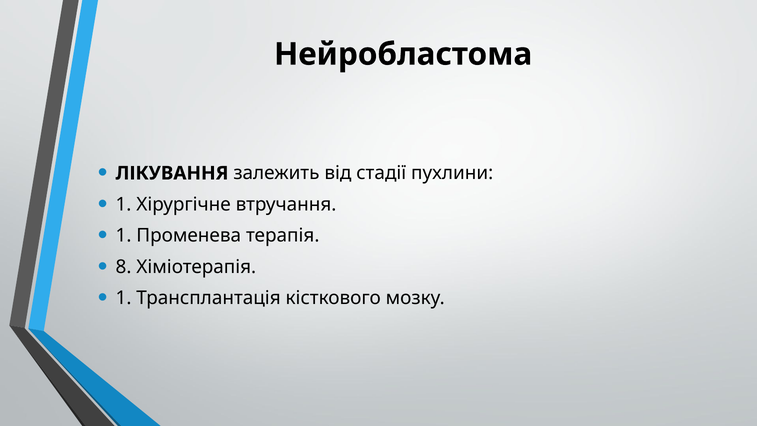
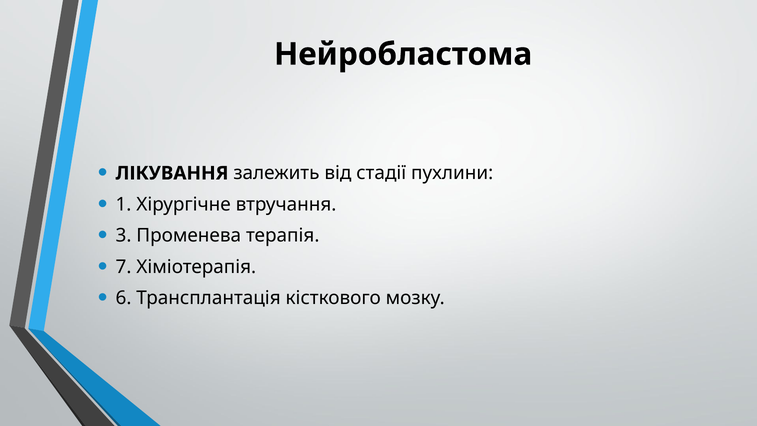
1: 1 -> 3 (124, 236)
8: 8 -> 7 (124, 267)
1: 1 -> 6 (124, 298)
